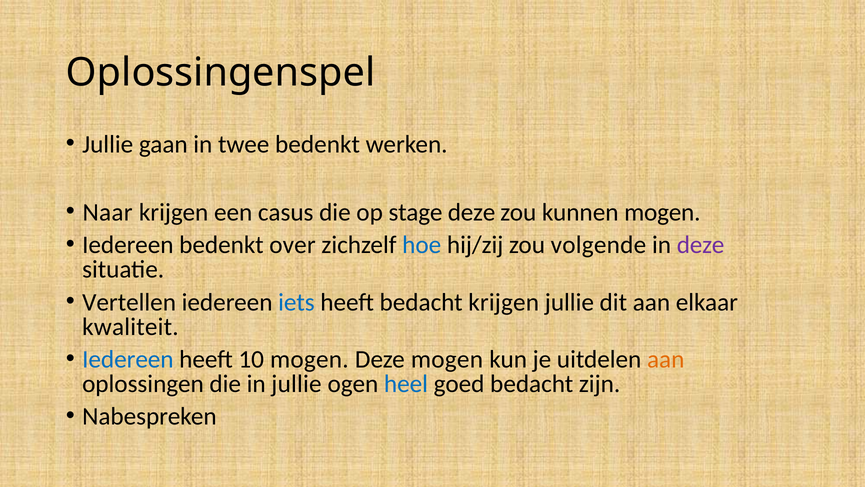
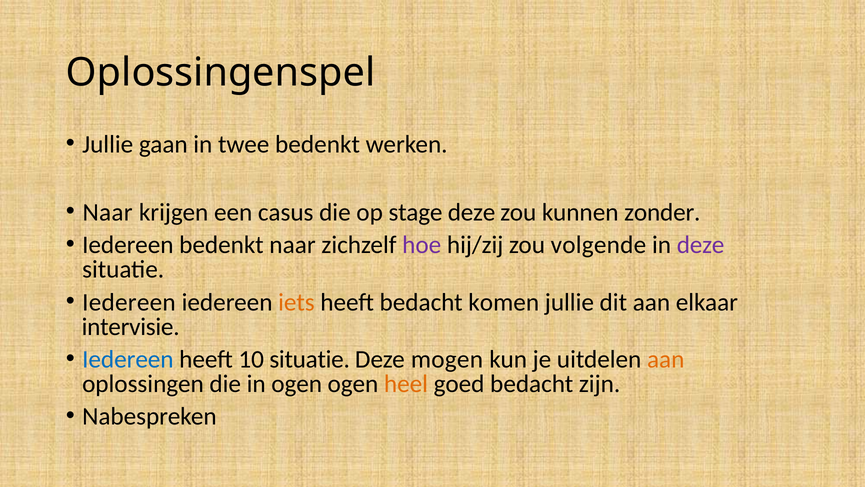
kunnen mogen: mogen -> zonder (662, 212)
bedenkt over: over -> naar (293, 245)
hoe colour: blue -> purple (422, 245)
Vertellen: Vertellen -> Iedereen (129, 302)
iets colour: blue -> orange (296, 302)
bedacht krijgen: krijgen -> komen (504, 302)
kwaliteit: kwaliteit -> intervisie (131, 326)
10 mogen: mogen -> situatie (310, 359)
in jullie: jullie -> ogen (297, 384)
heel colour: blue -> orange (406, 384)
